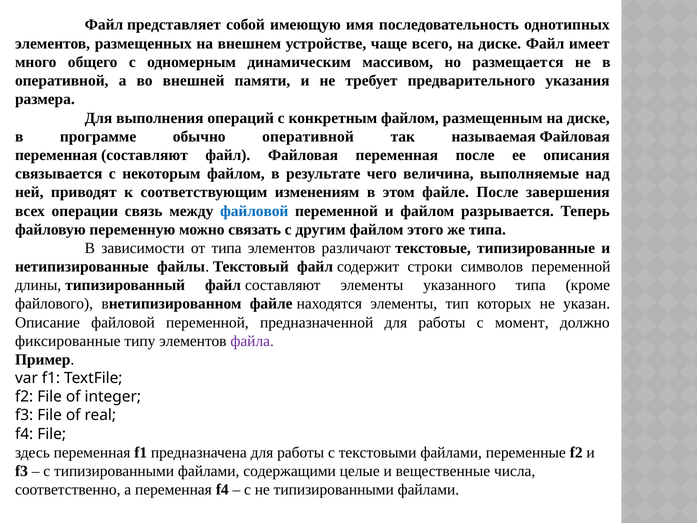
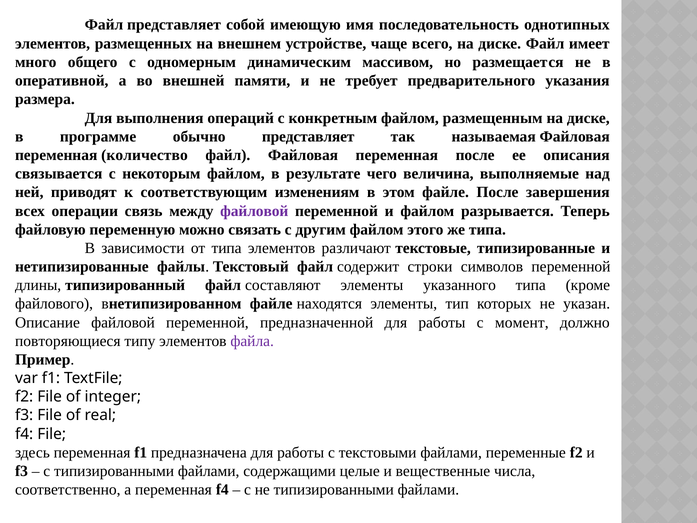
обычно оперативной: оперативной -> представляет (308, 136)
переменная составляют: составляют -> количество (144, 155)
файловой colour: blue -> purple (254, 211)
фиксированные: фиксированные -> повторяющиеся (68, 341)
